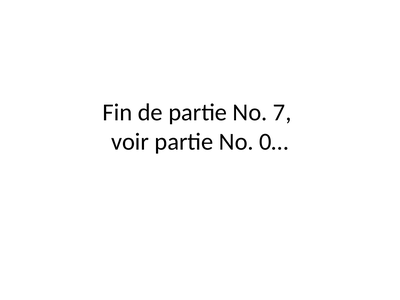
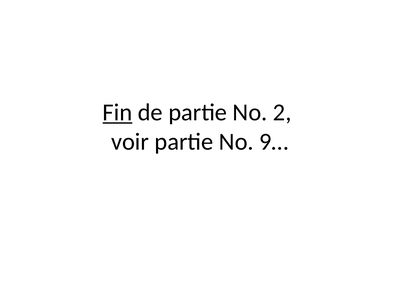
Fin underline: none -> present (117, 112)
7: 7 -> 2 (282, 112)
0…: 0… -> 9… (274, 142)
